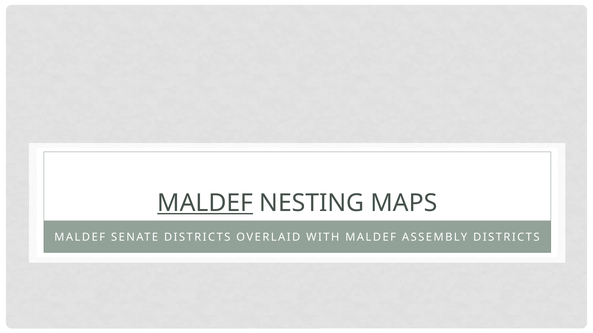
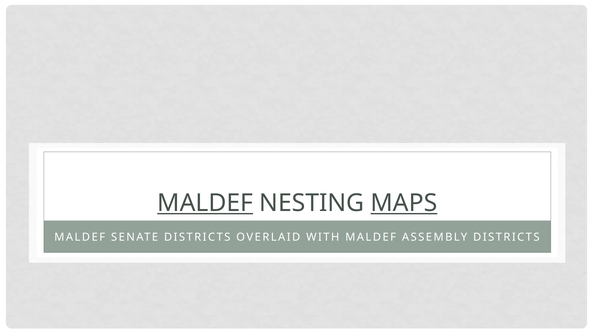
MAPS underline: none -> present (404, 203)
